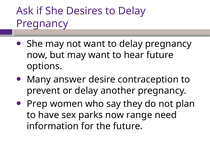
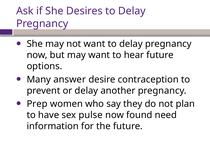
parks: parks -> pulse (91, 115)
range: range -> found (139, 115)
